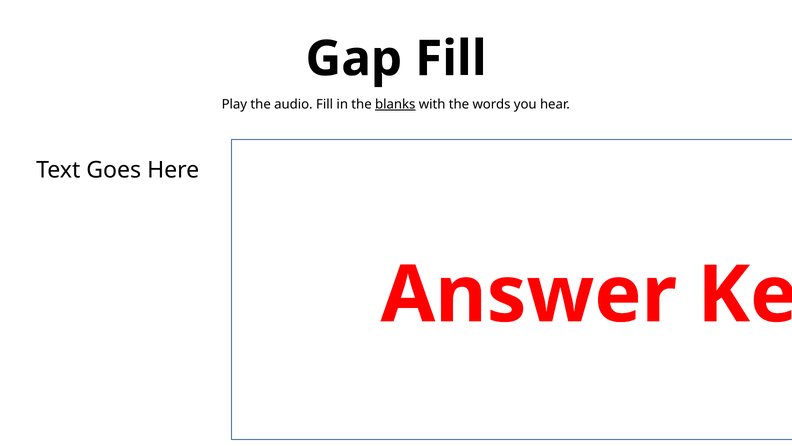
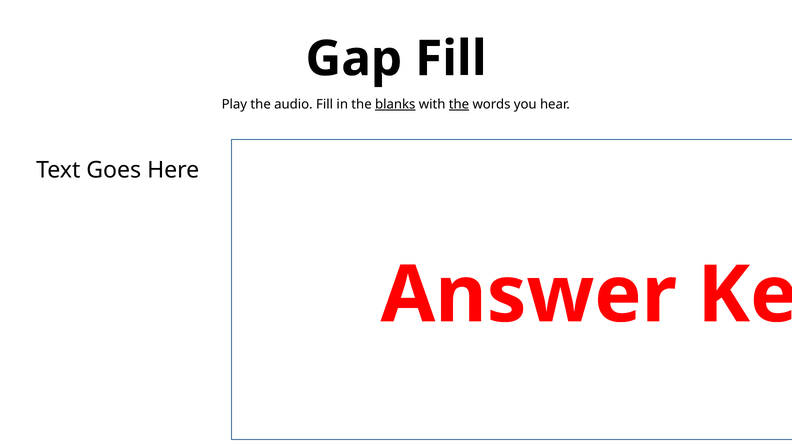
the underline: none -> present (459, 104)
